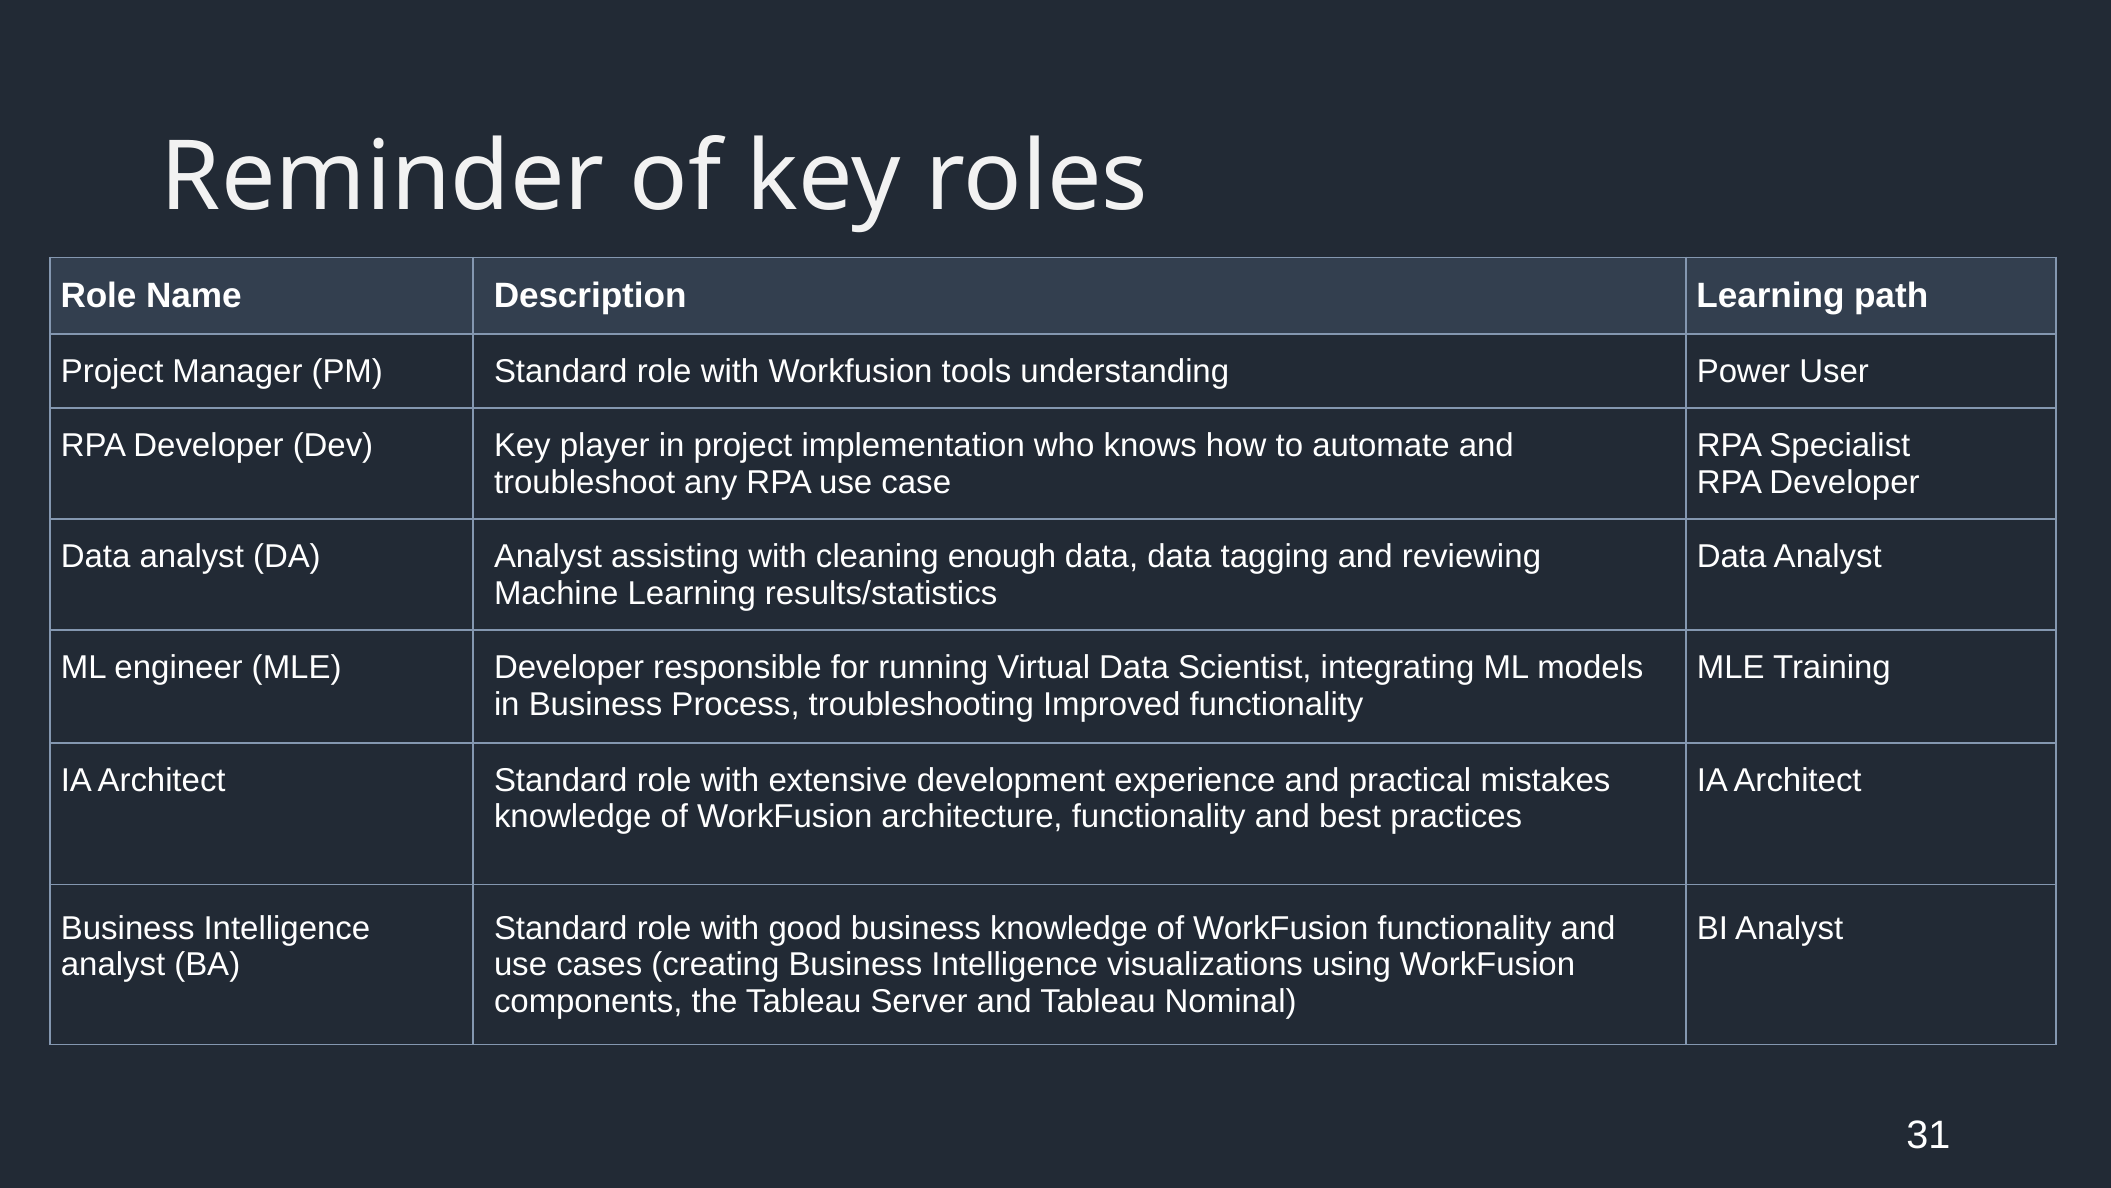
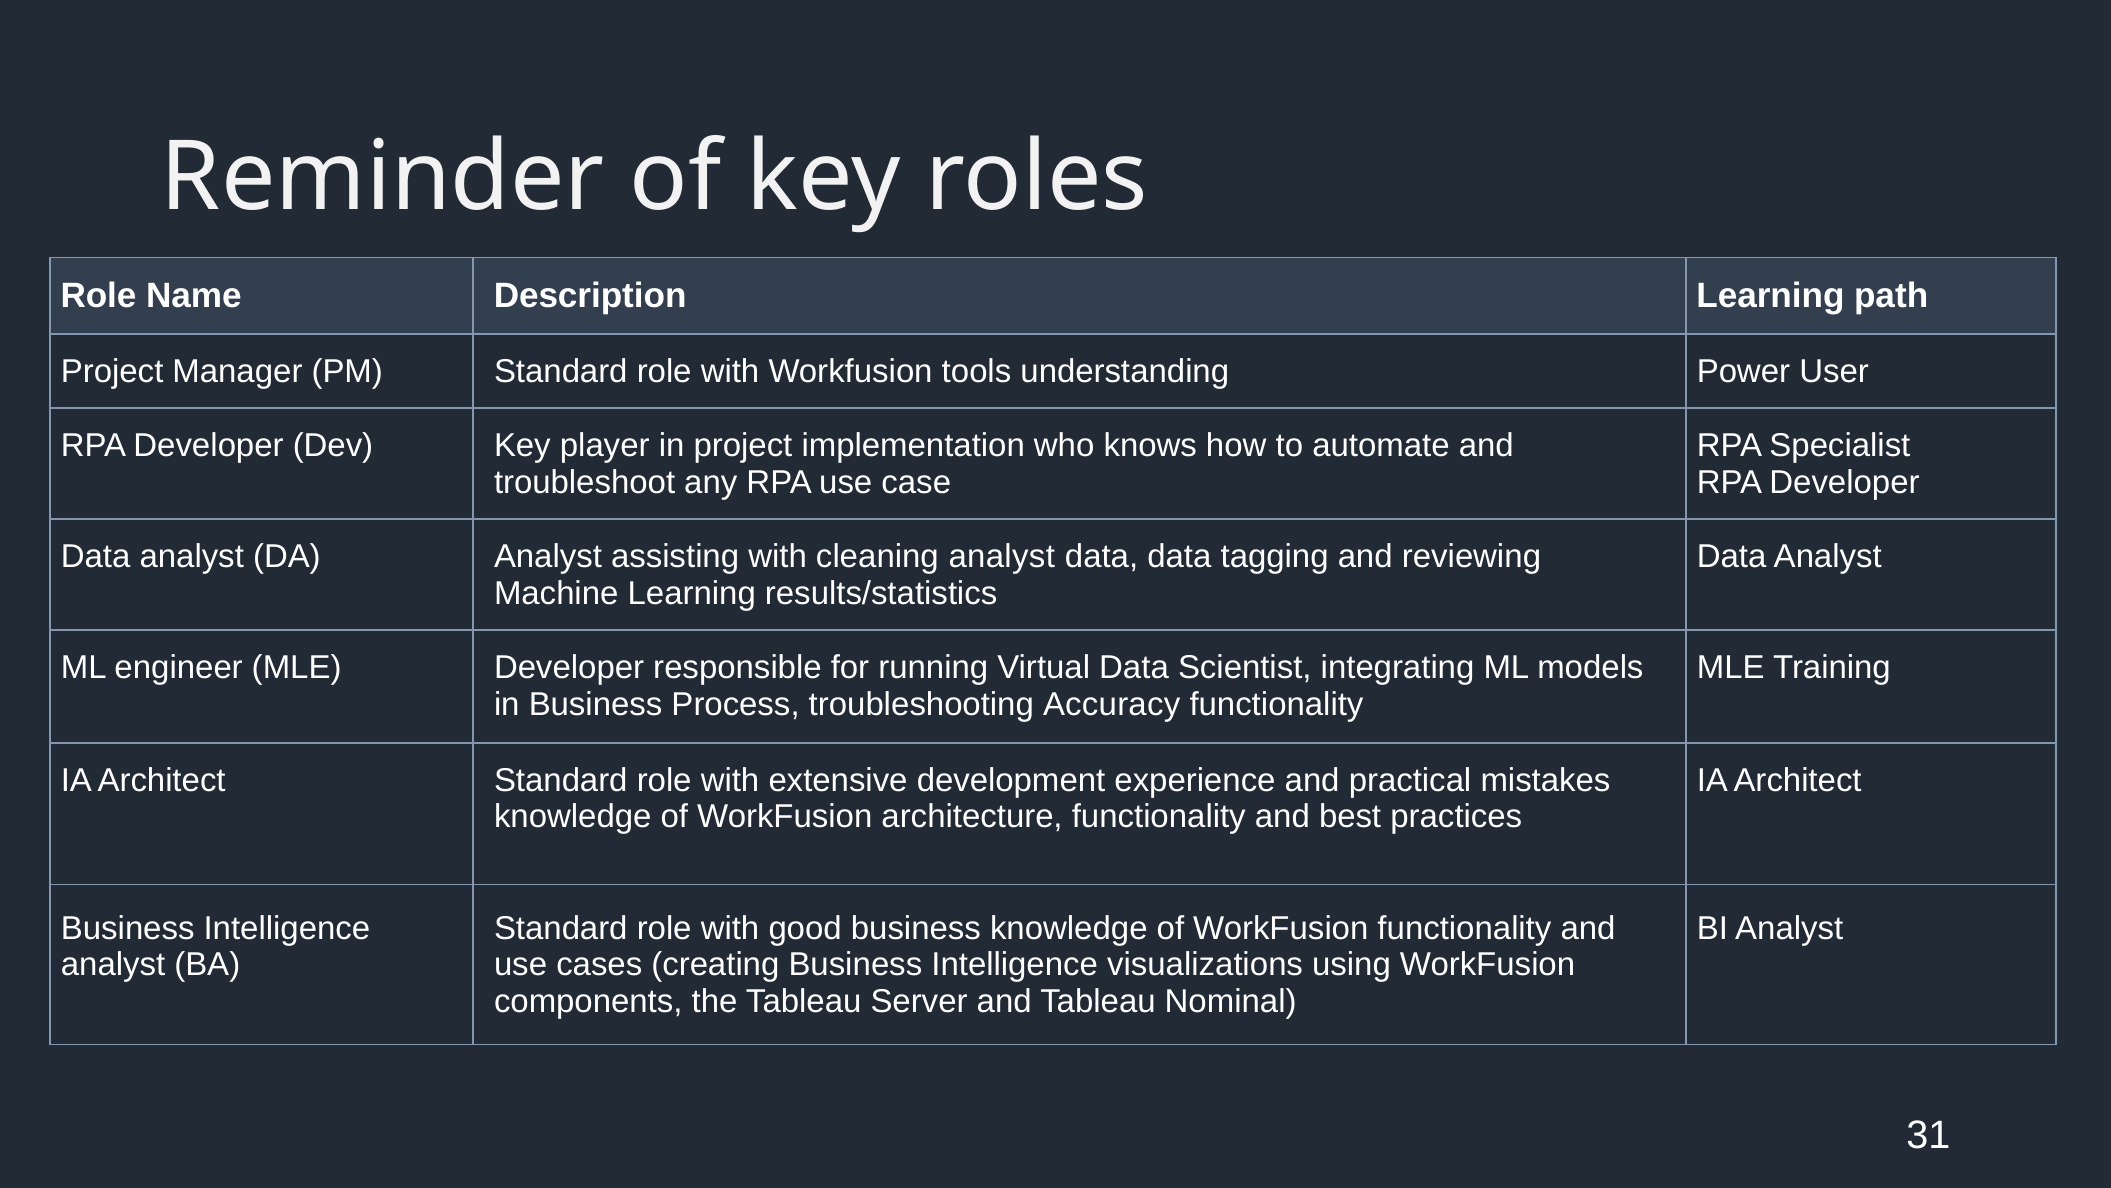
cleaning enough: enough -> analyst (1002, 556)
Improved: Improved -> Accuracy (1112, 704)
